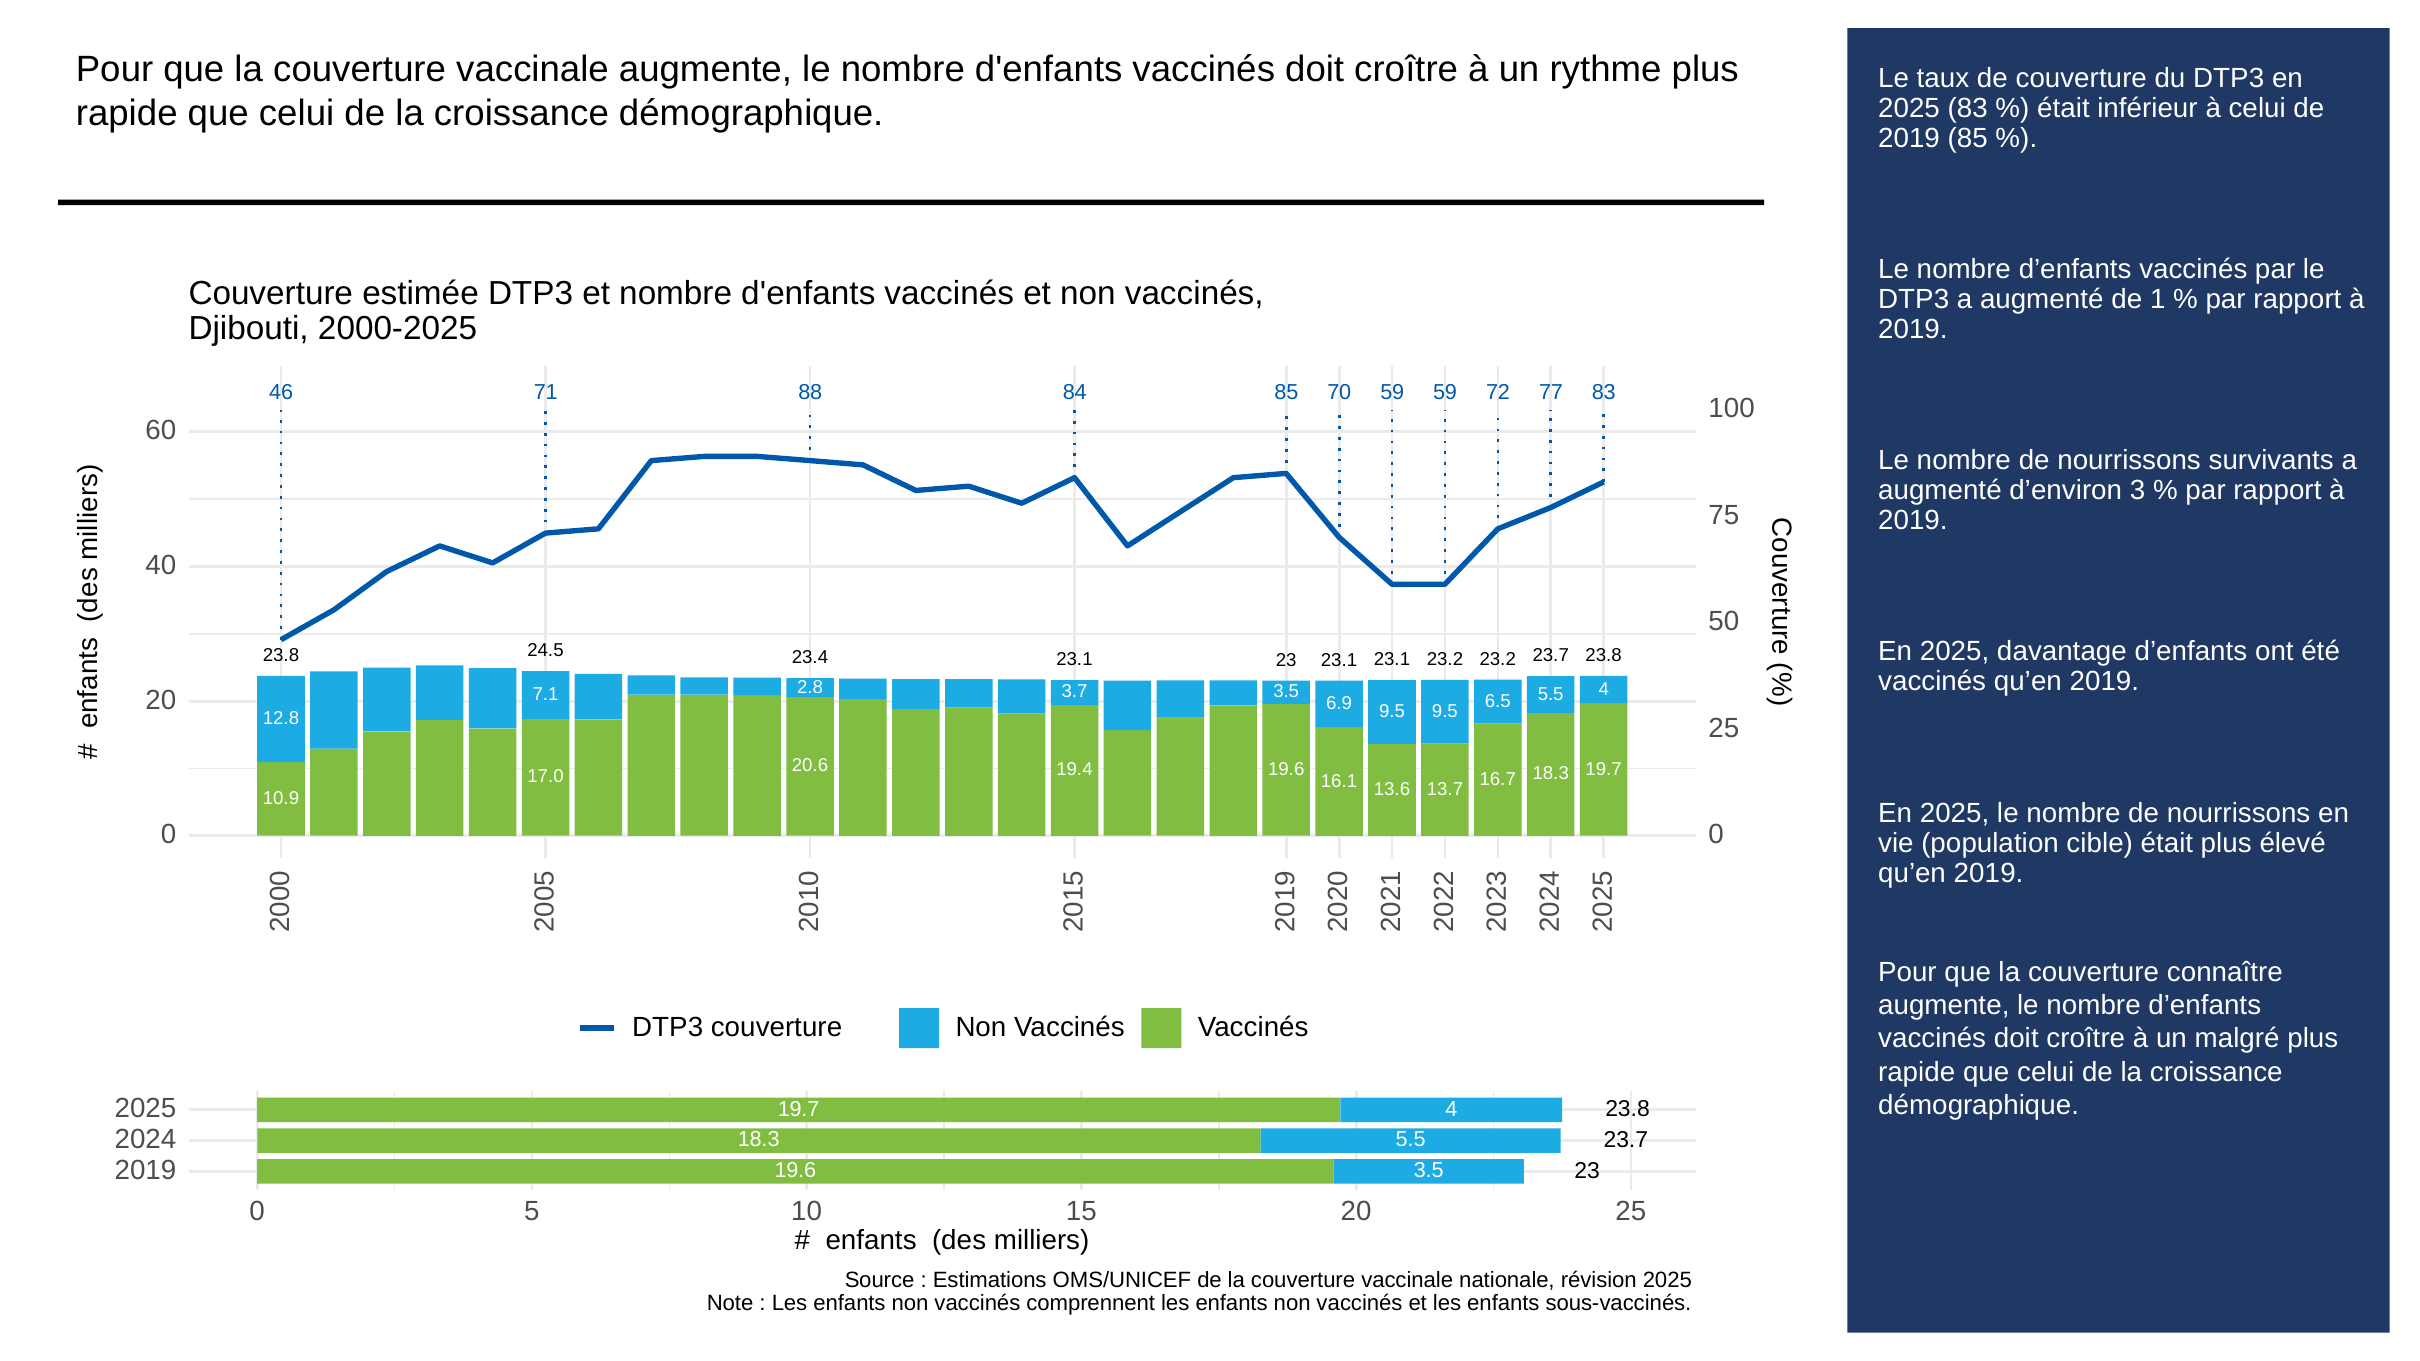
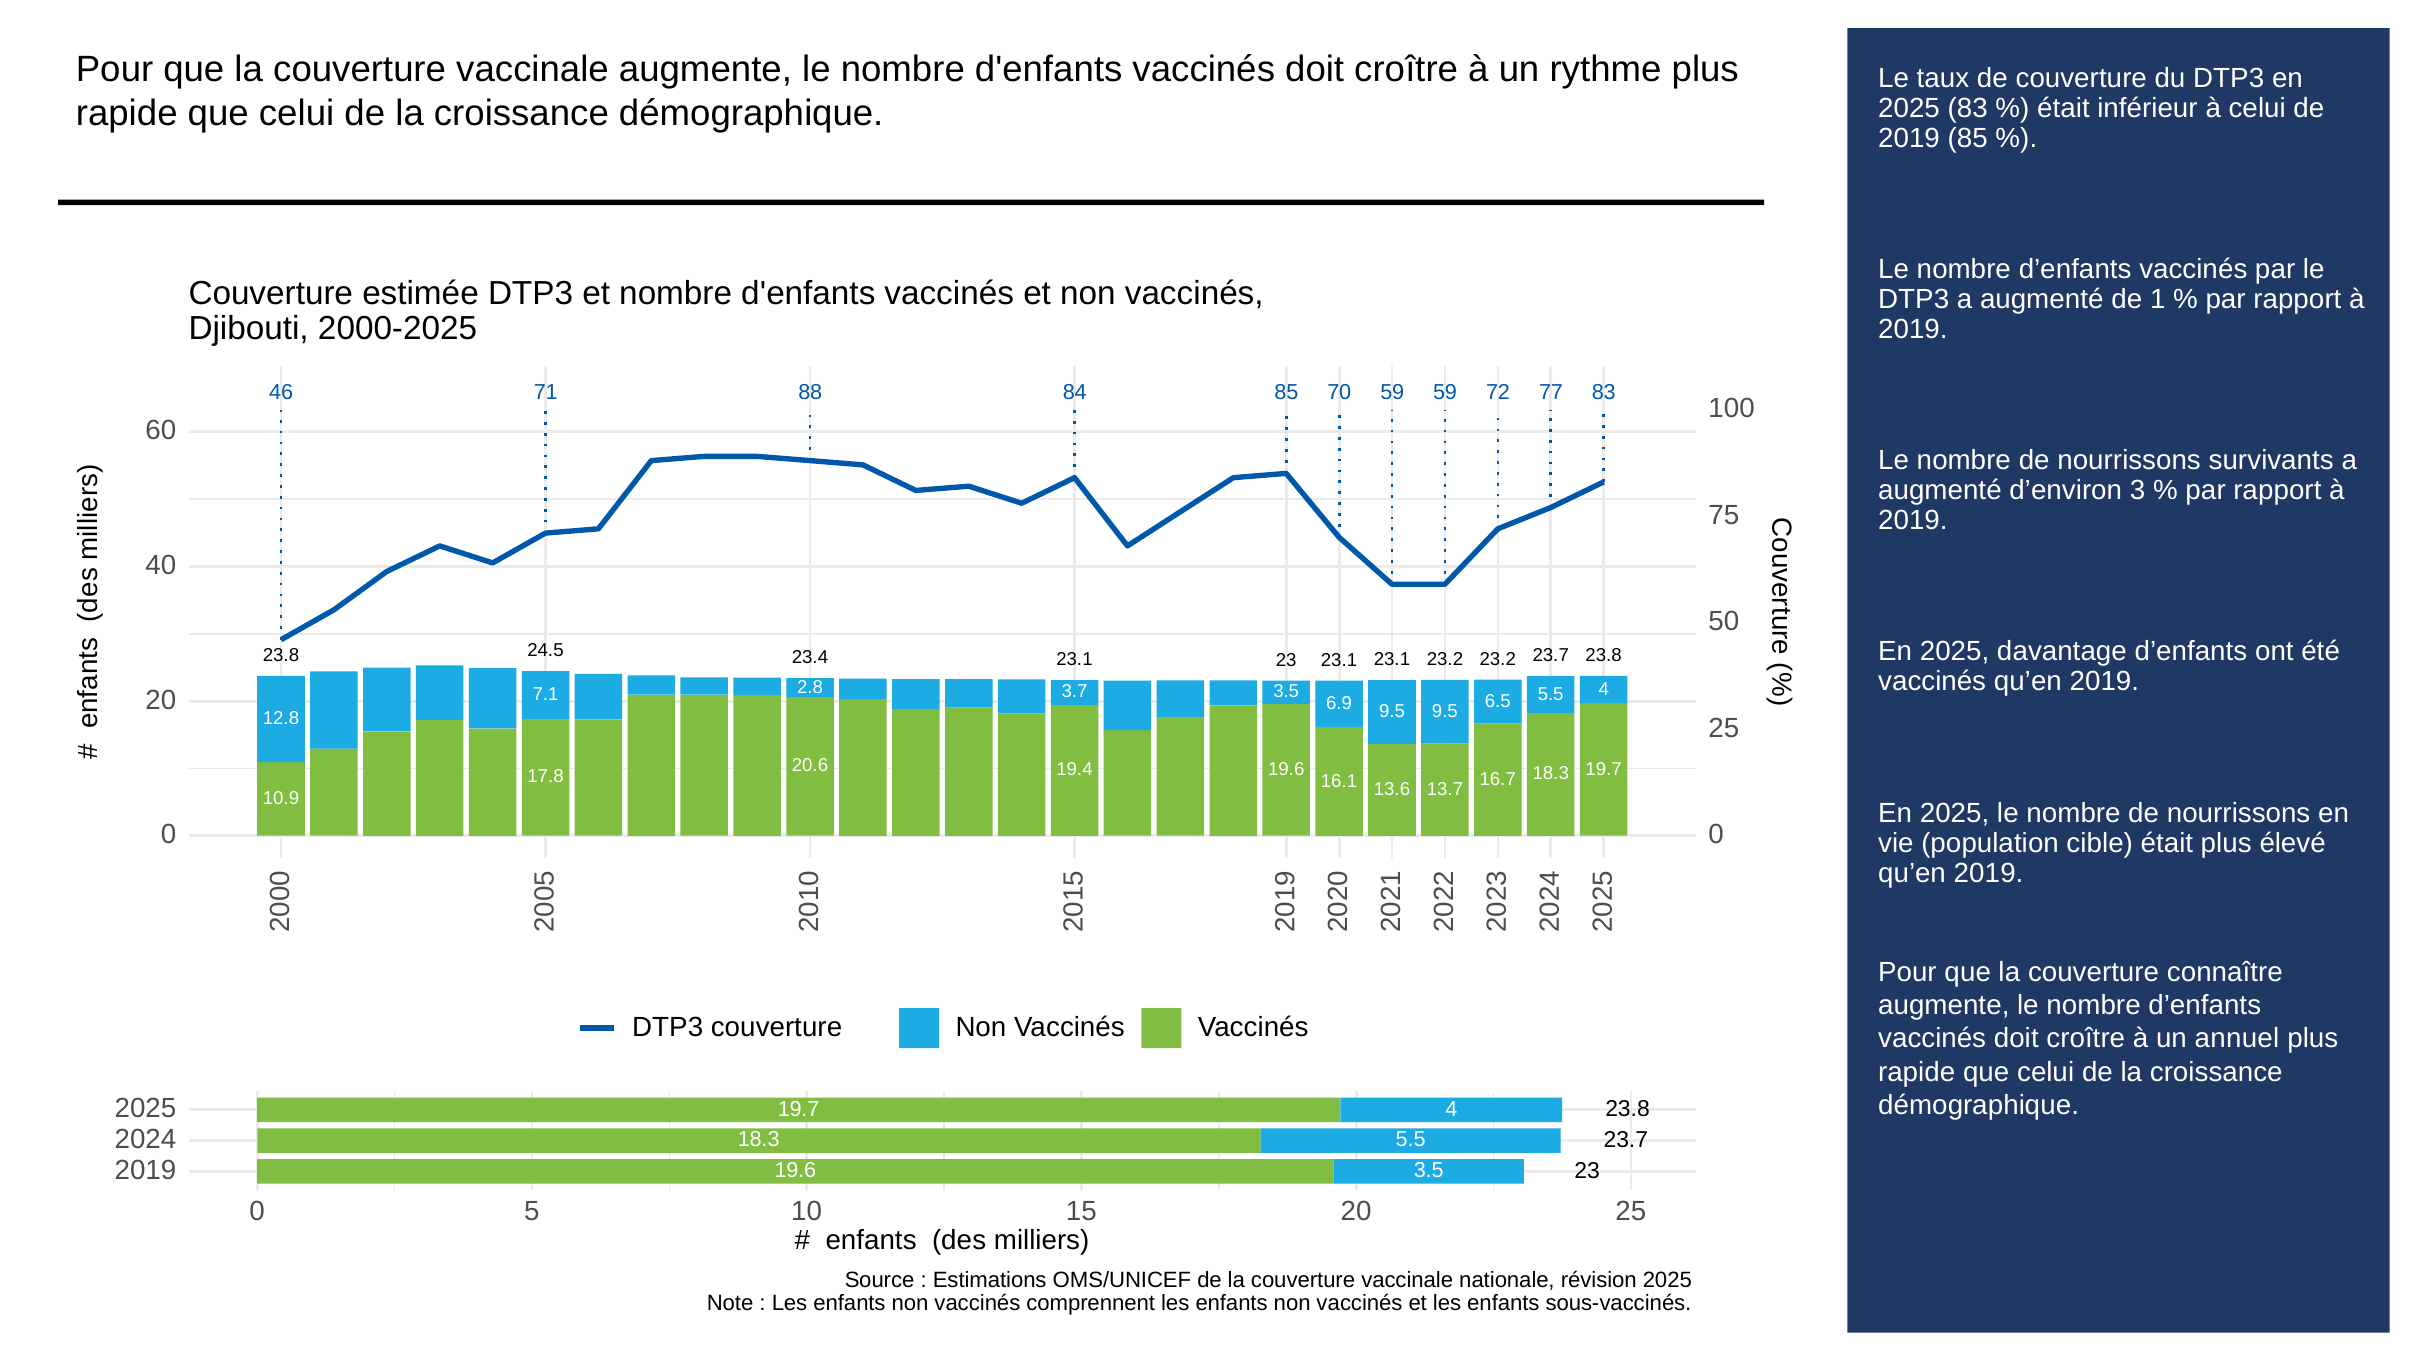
17.0: 17.0 -> 17.8 (546, 777)
malgré: malgré -> annuel (2237, 1039)
